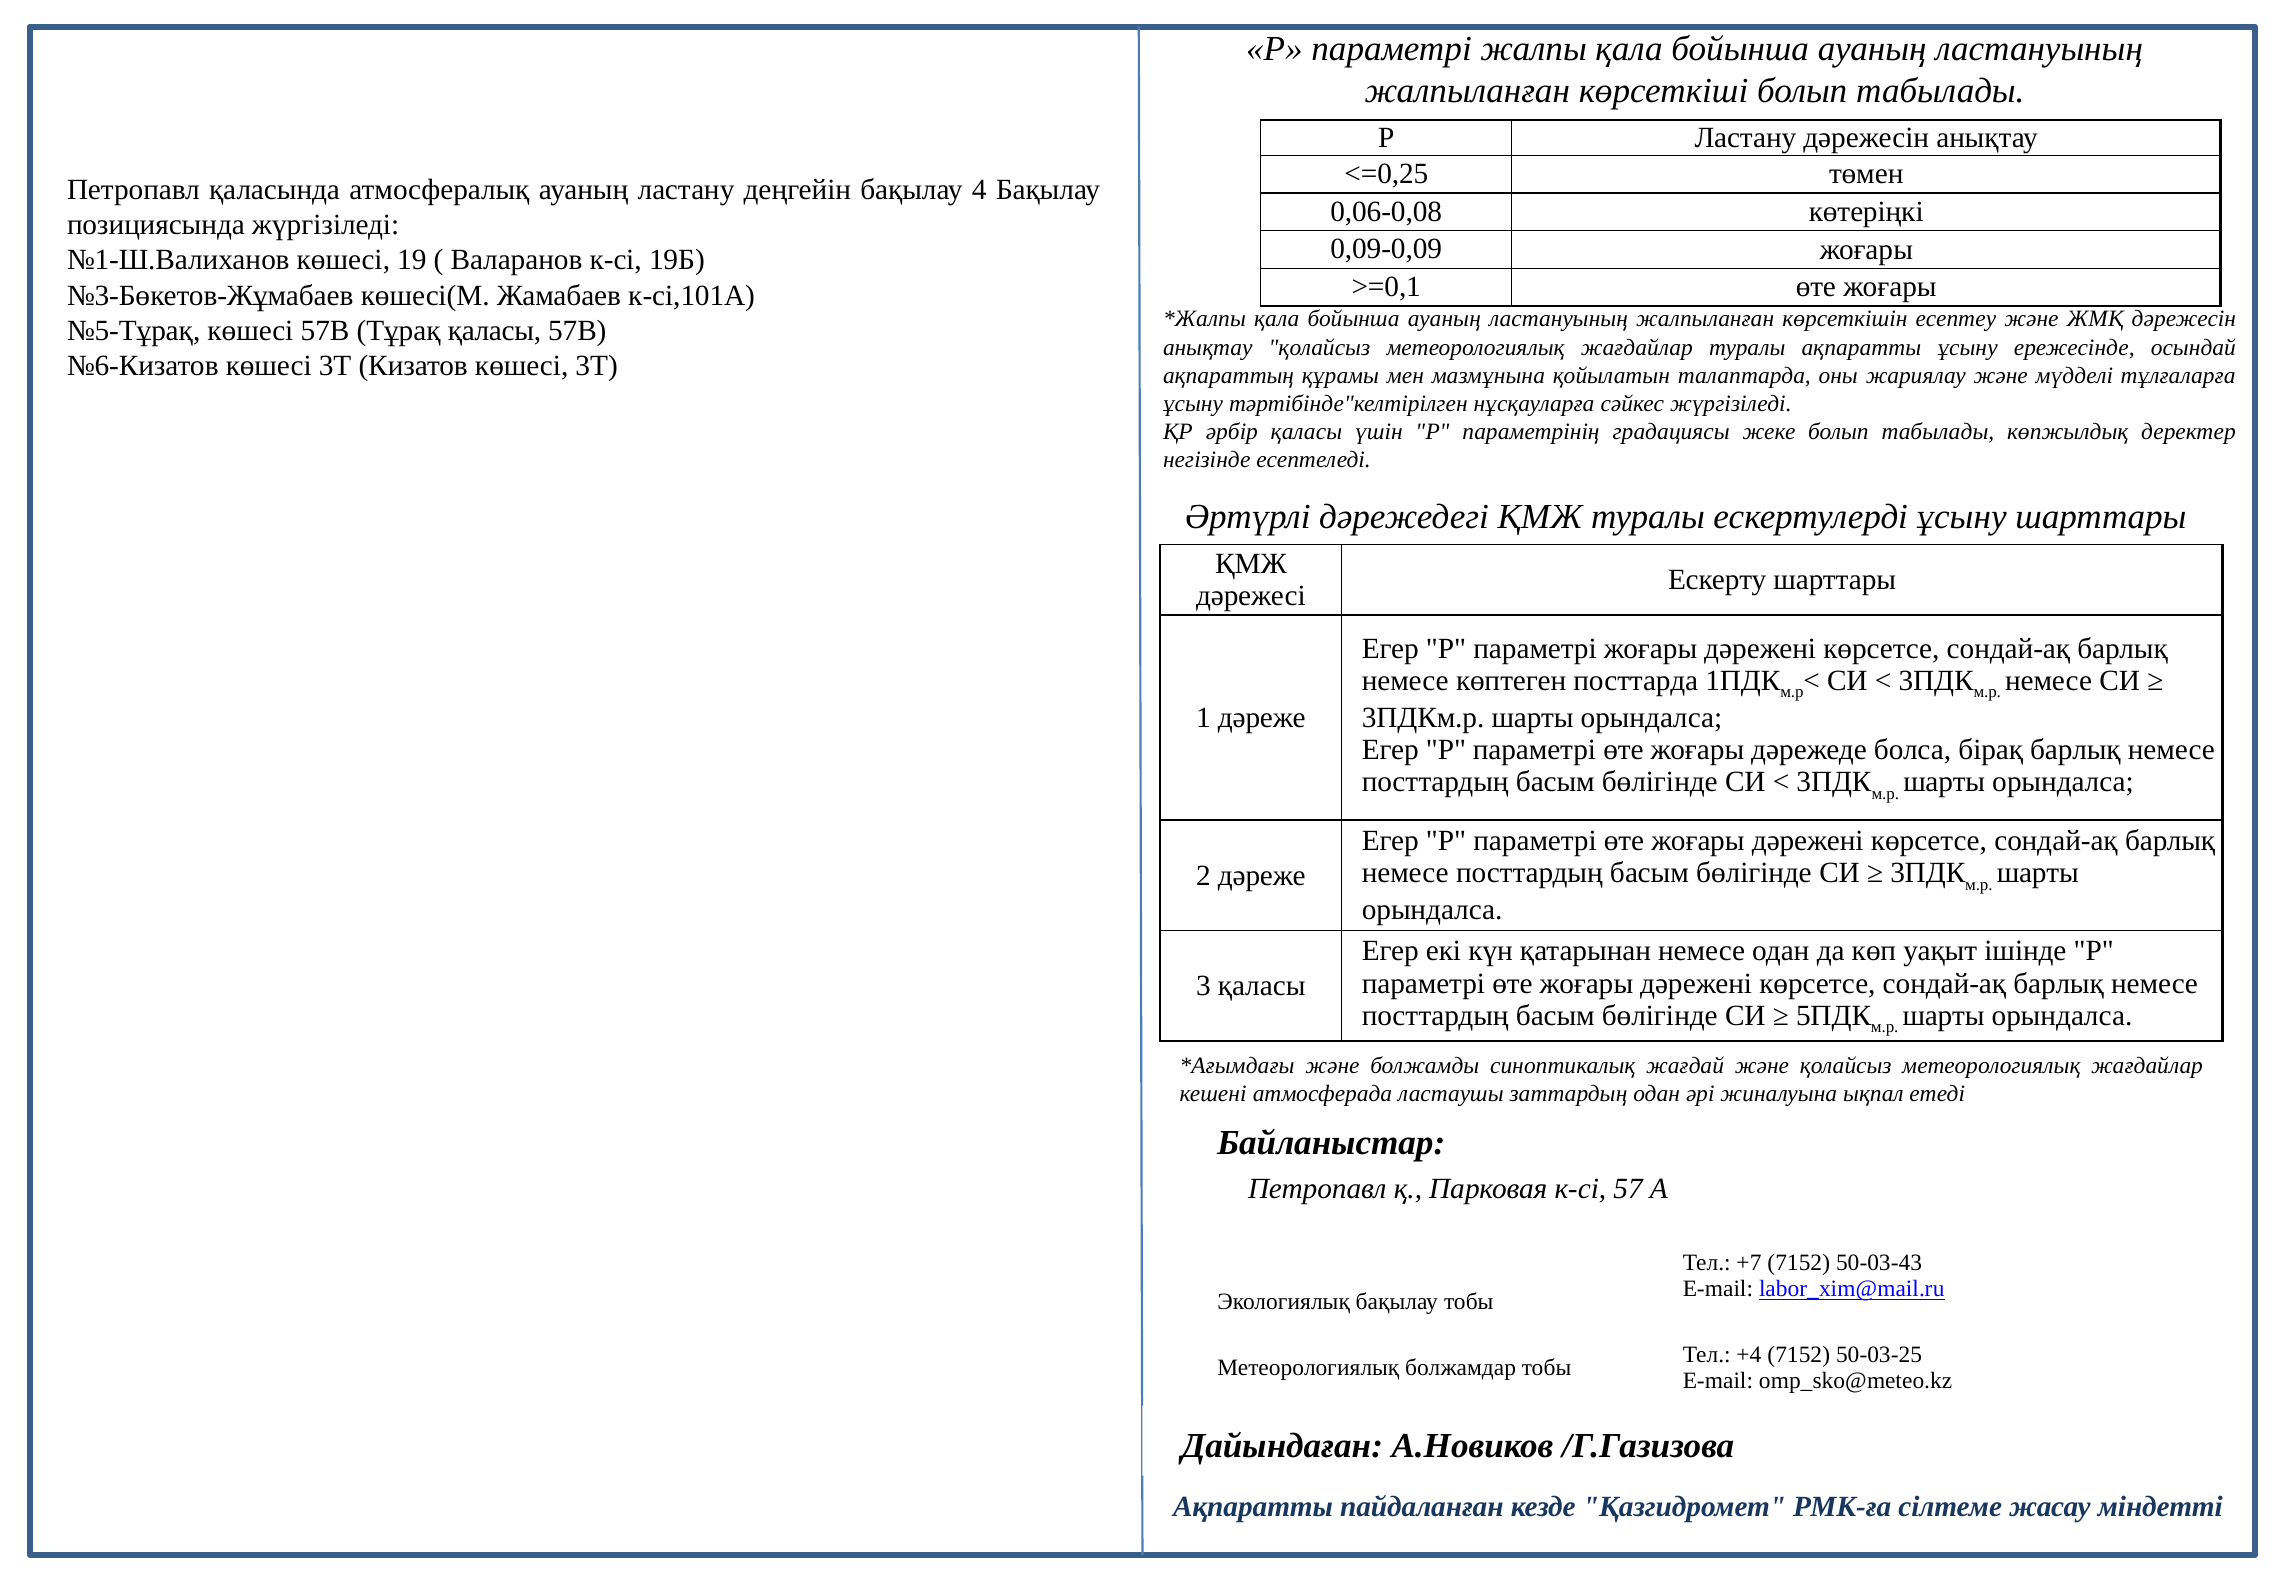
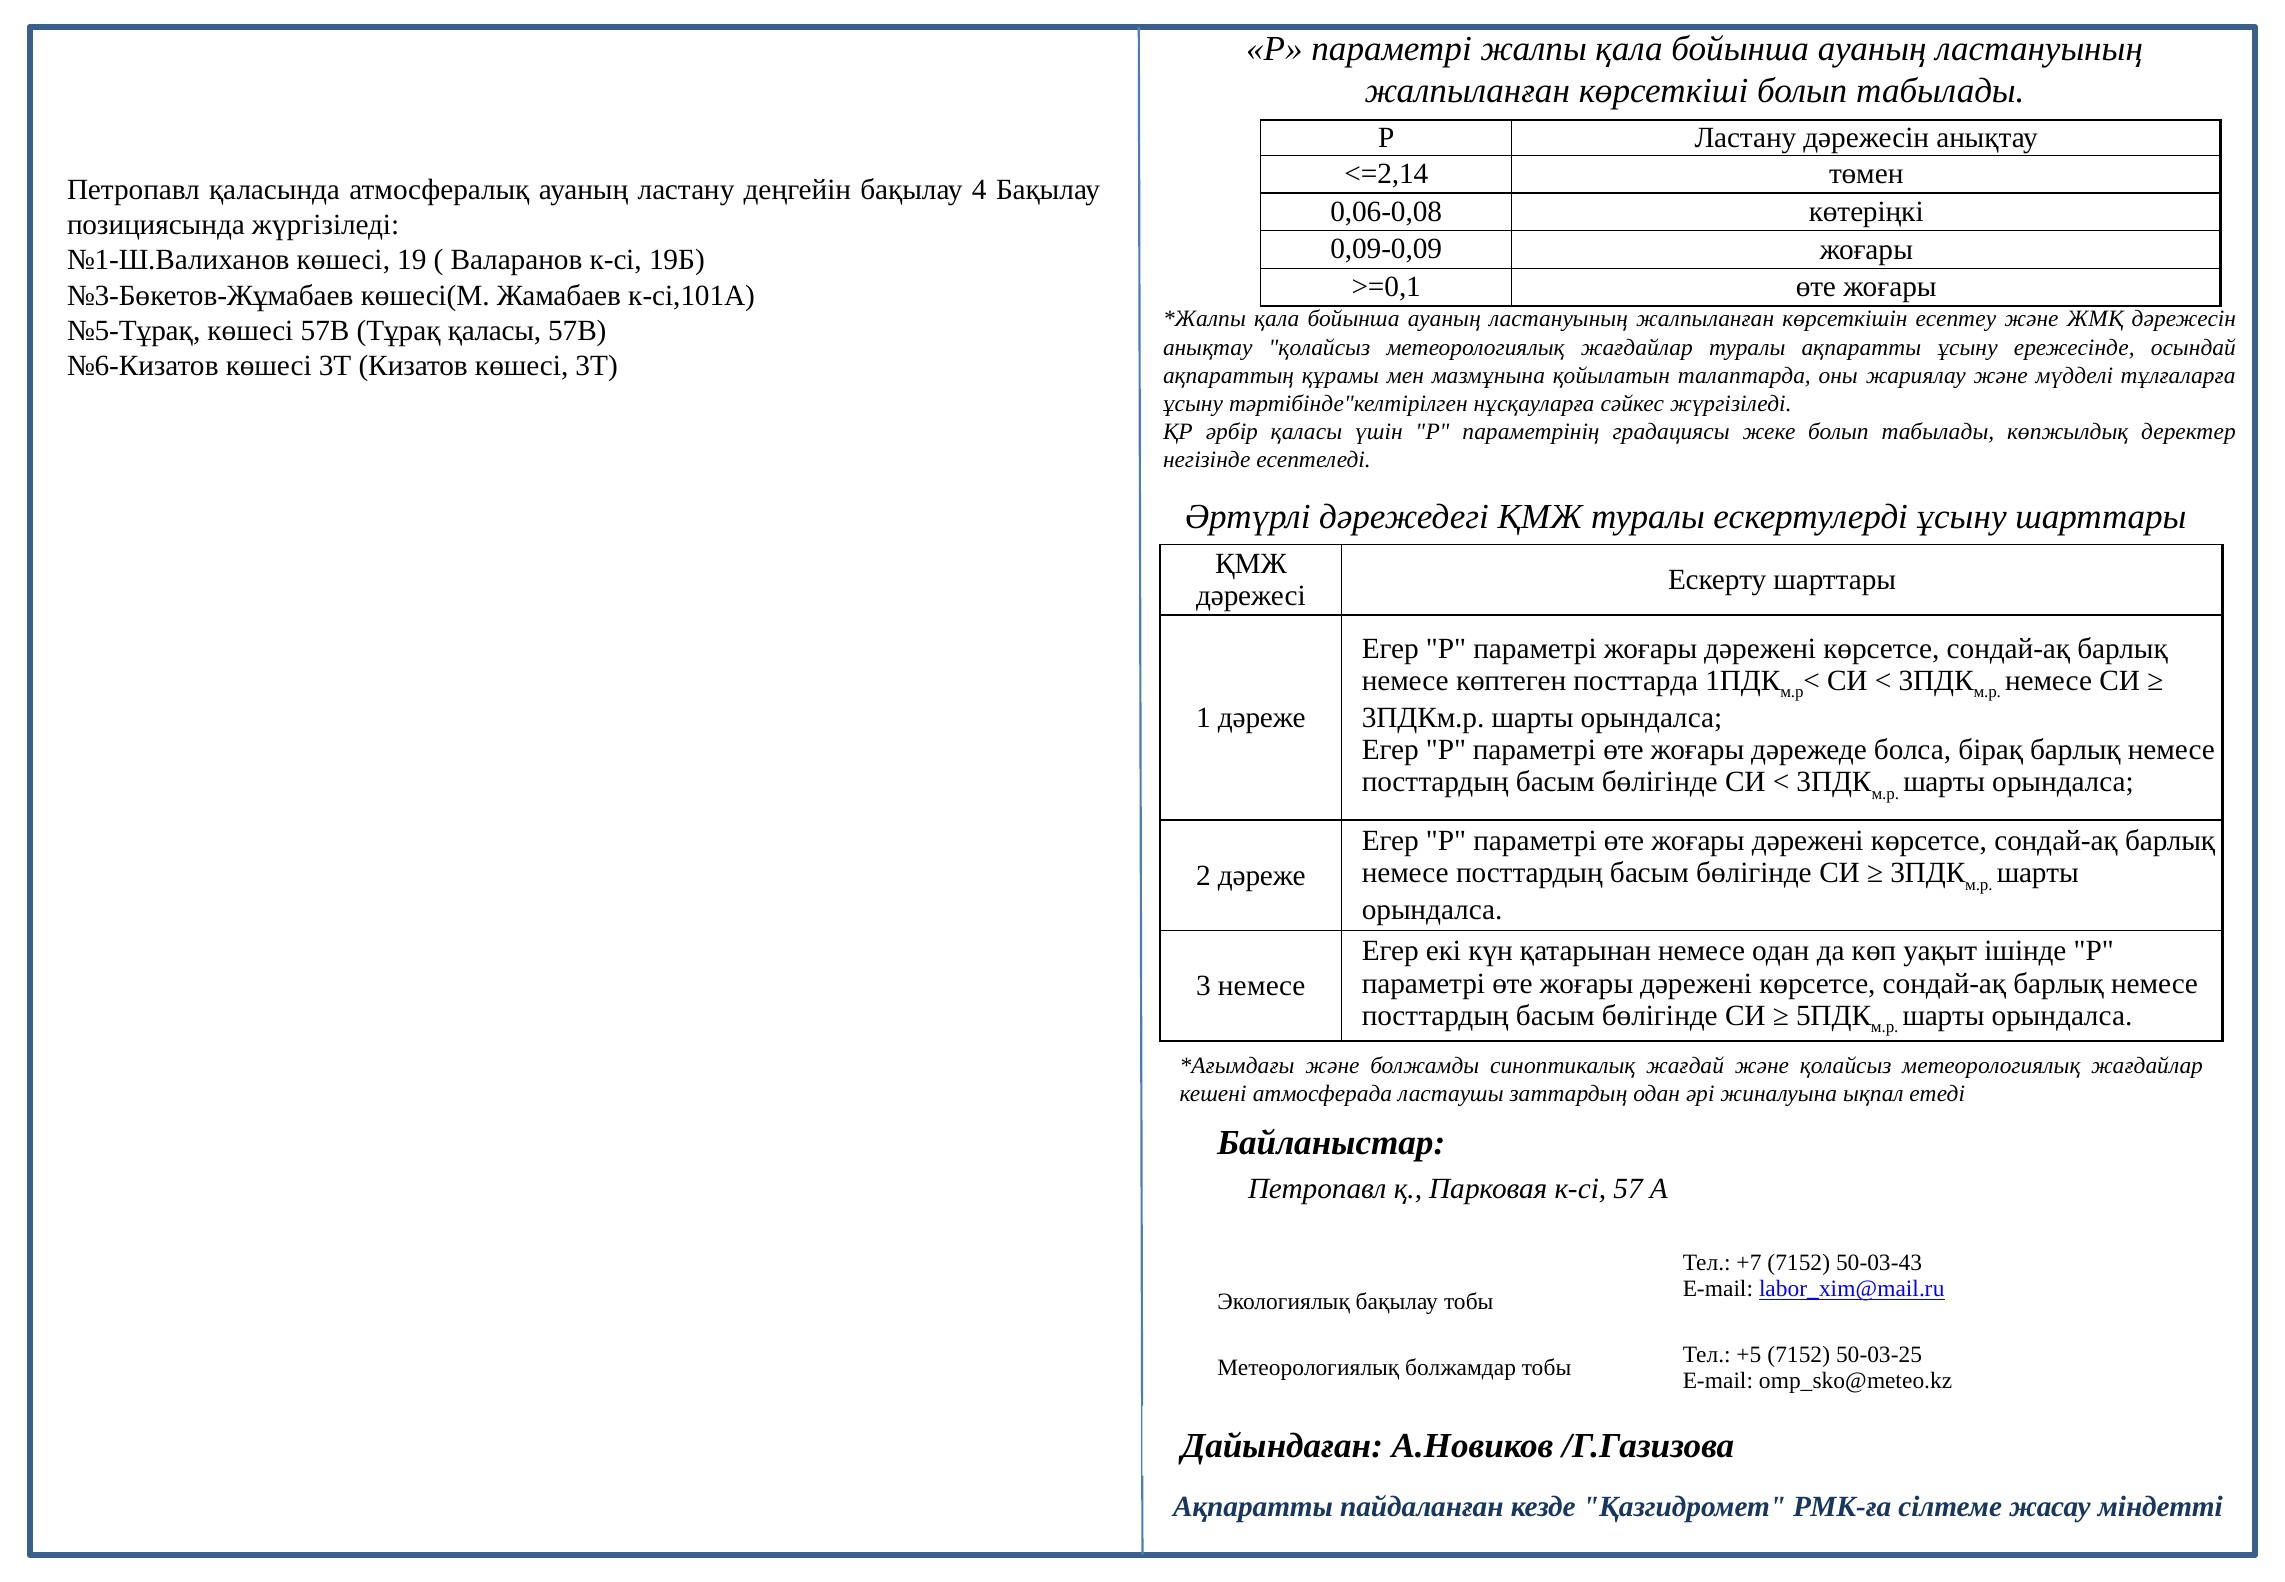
<=0,25: <=0,25 -> <=2,14 (1386, 174)
3 қаласы: қаласы -> немесе (1262, 986)
+4: +4 -> +5 (1749, 1354)
